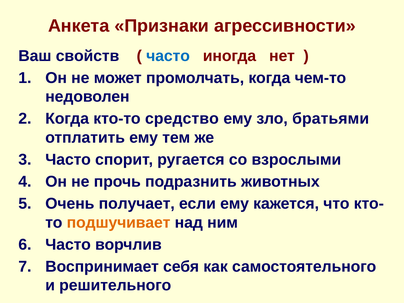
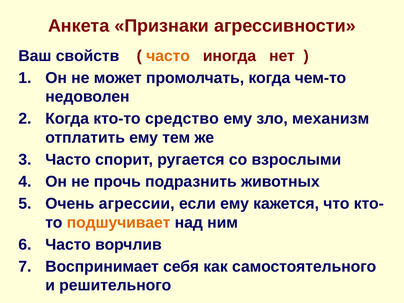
часто colour: blue -> orange (168, 56)
братьями: братьями -> механизм (331, 119)
получает: получает -> агрессии (137, 204)
